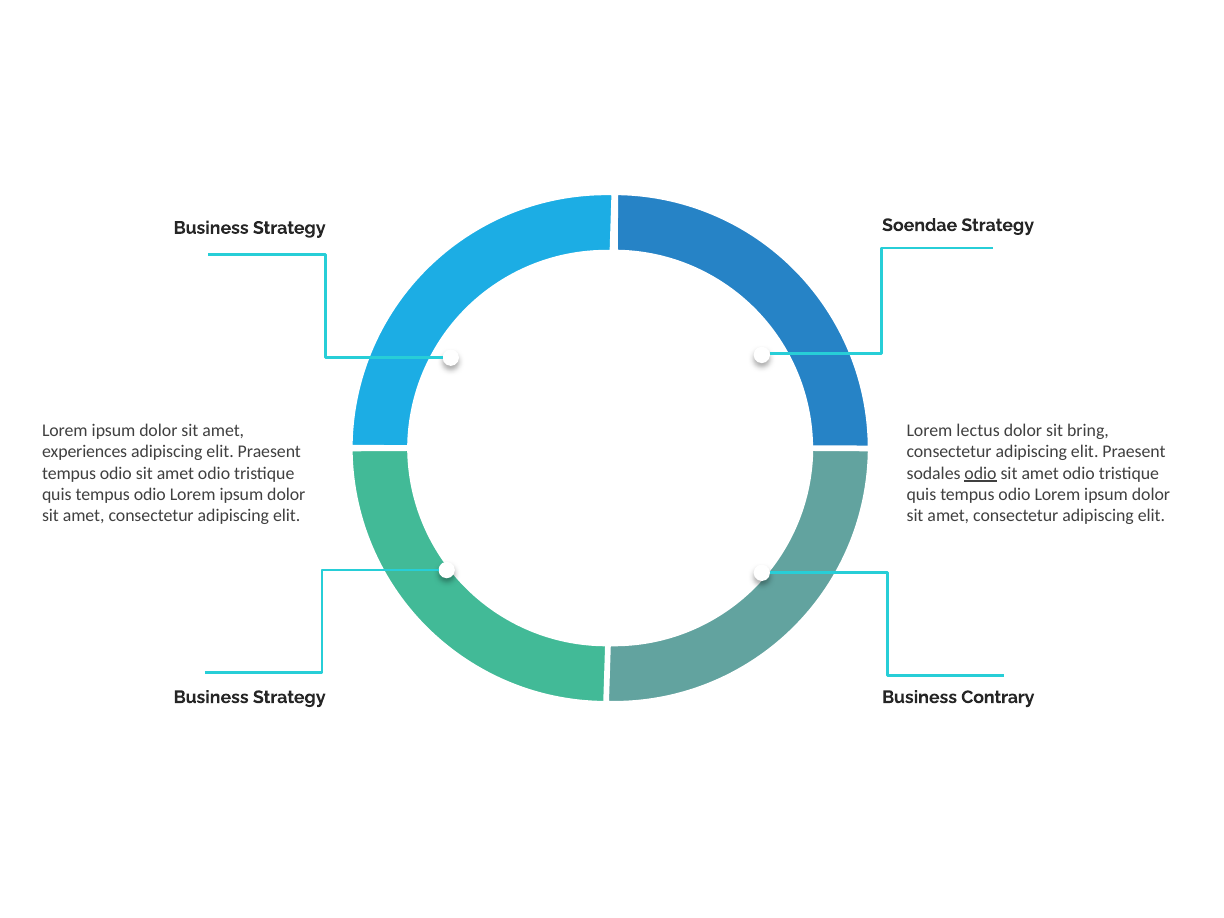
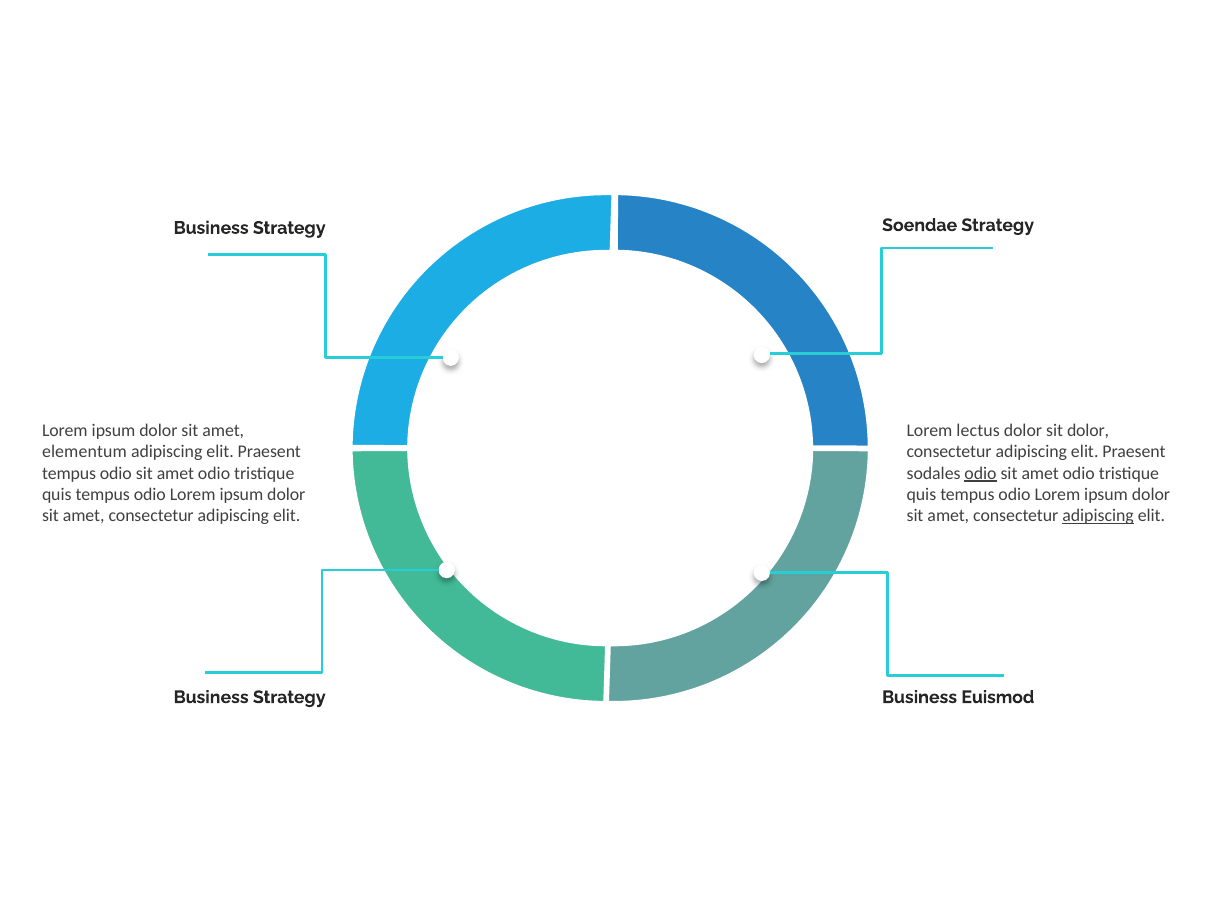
sit bring: bring -> dolor (1088, 431)
experiences: experiences -> elementum (84, 452)
adipiscing underline: none -> present (1098, 516)
Contrary: Contrary -> Euismod (998, 697)
